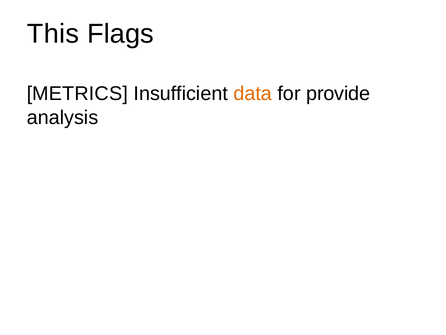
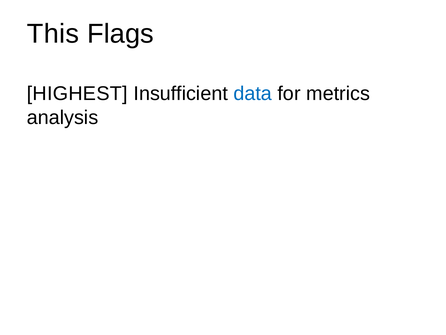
METRICS: METRICS -> HIGHEST (77, 94)
data colour: orange -> blue (253, 94)
provide: provide -> metrics (338, 94)
